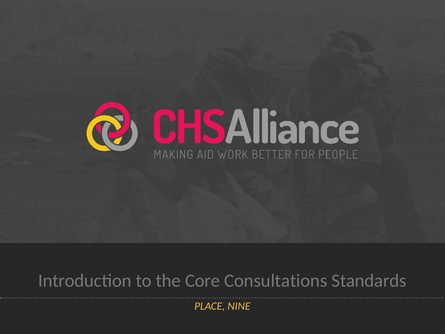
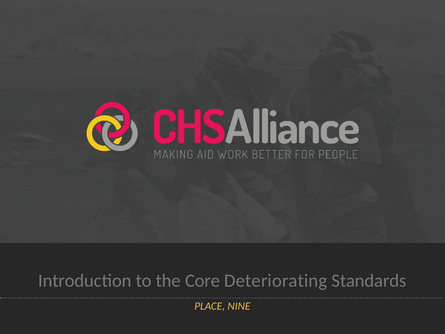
Consultations: Consultations -> Deteriorating (276, 281)
